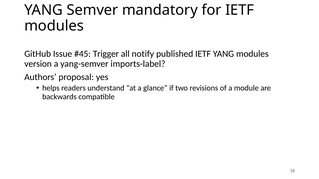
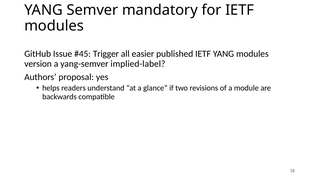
notify: notify -> easier (143, 54)
imports-label: imports-label -> implied-label (138, 64)
